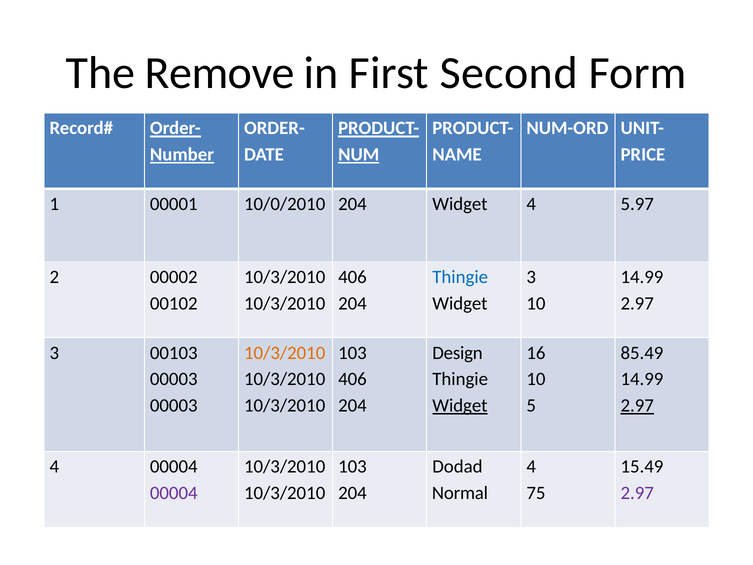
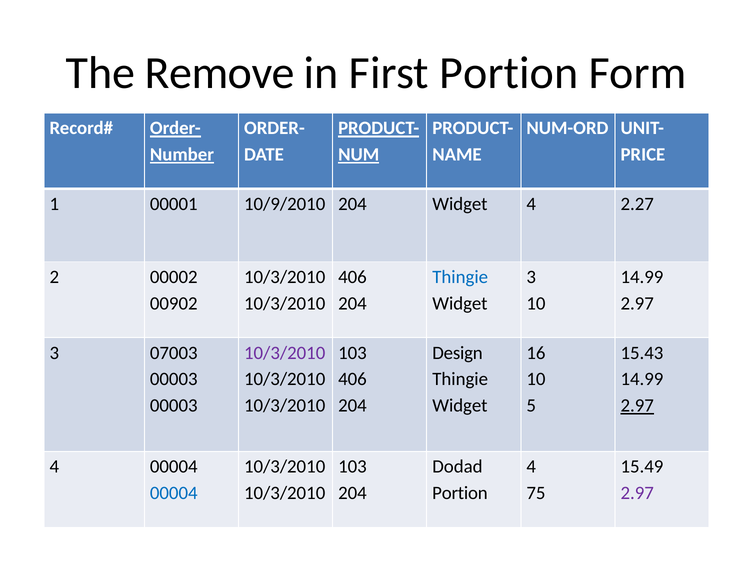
First Second: Second -> Portion (509, 73)
10/0/2010: 10/0/2010 -> 10/9/2010 (285, 204)
5.97: 5.97 -> 2.27 (637, 204)
00102: 00102 -> 00902 (174, 303)
00103: 00103 -> 07003 (174, 353)
10/3/2010 colour: orange -> purple (285, 353)
85.49: 85.49 -> 15.43 (642, 353)
Widget underline: present -> none (460, 405)
00004 colour: purple -> blue (174, 493)
Normal: Normal -> Portion (460, 493)
